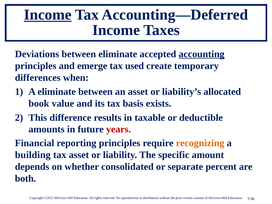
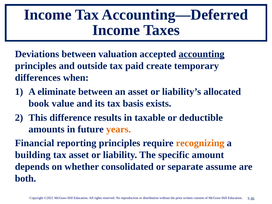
Income underline: present -> none (48, 15)
between eliminate: eliminate -> valuation (118, 54)
emerge: emerge -> outside (92, 66)
used: used -> paid (134, 66)
years colour: red -> orange (119, 129)
percent: percent -> assume (221, 167)
